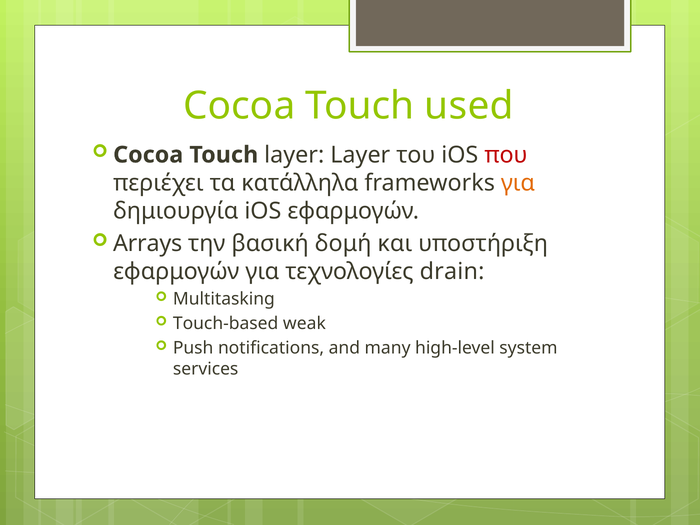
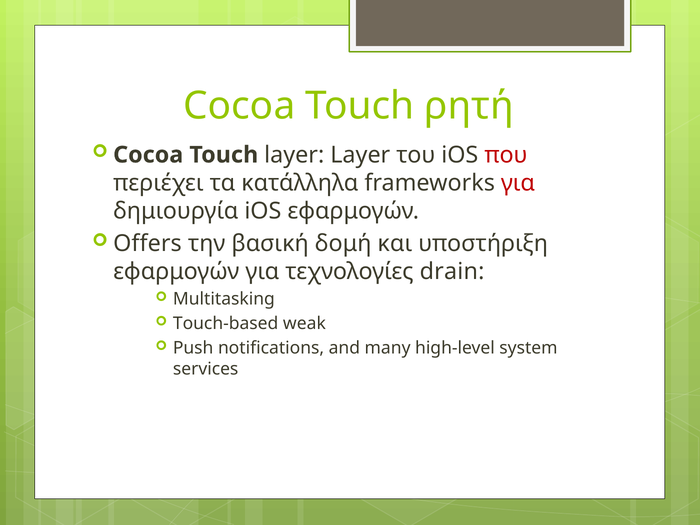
used: used -> ρητή (469, 106)
για colour: orange -> red (518, 183)
Arrays: Arrays -> Offers (147, 243)
